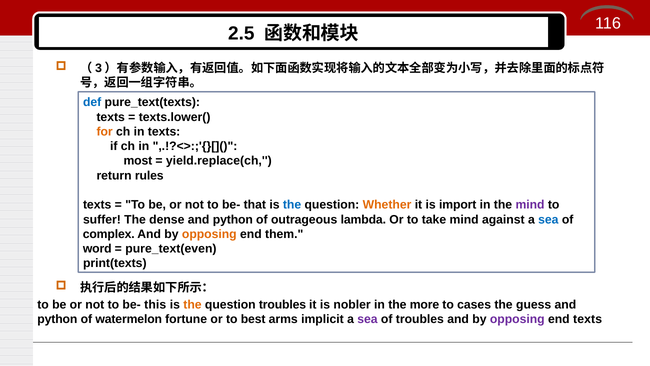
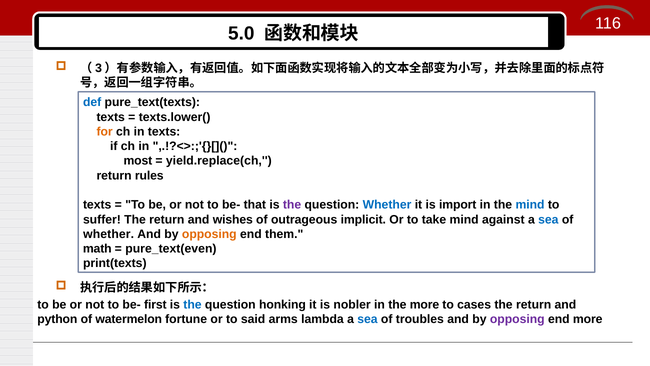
2.5: 2.5 -> 5.0 (241, 33)
the colour: blue -> purple (292, 205)
Whether colour: orange -> blue (387, 205)
mind colour: purple -> blue (530, 205)
suffer The dense: dense -> return (167, 219)
python: python -> wishes (233, 219)
lambda: lambda -> implicit (363, 219)
complex: complex -> whether (109, 234)
word: word -> math (97, 249)
this: this -> first (155, 304)
the colour: orange -> blue (192, 304)
question troubles: troubles -> honking (282, 304)
guess: guess -> return (534, 304)
best: best -> said (253, 319)
implicit: implicit -> lambda (322, 319)
sea colour: purple -> blue (367, 319)
end texts: texts -> more (588, 319)
